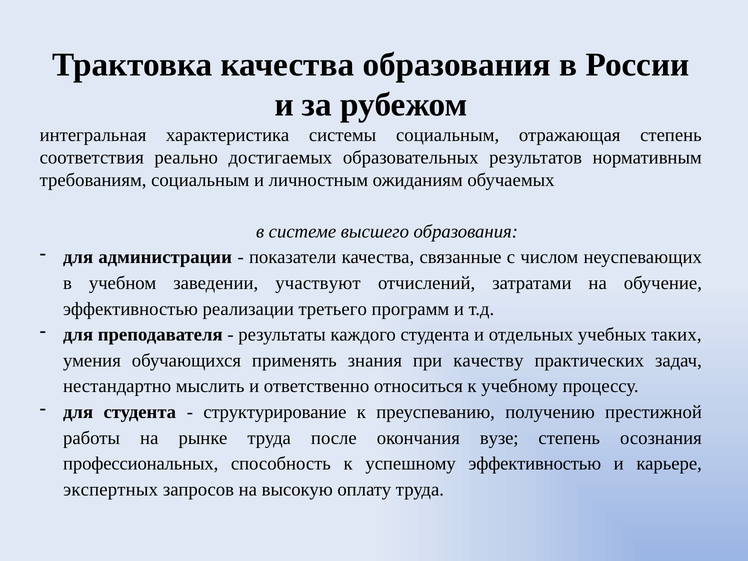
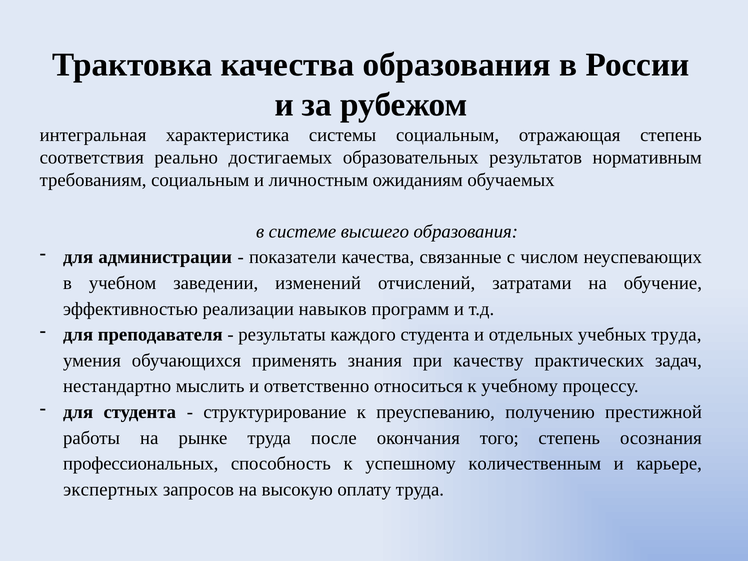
участвуют: участвуют -> изменений (318, 283)
третьего: третьего -> навыков (333, 309)
учебных таких: таких -> труда (676, 335)
вузе: вузе -> того (499, 438)
успешному эффективностью: эффективностью -> количественным (535, 464)
